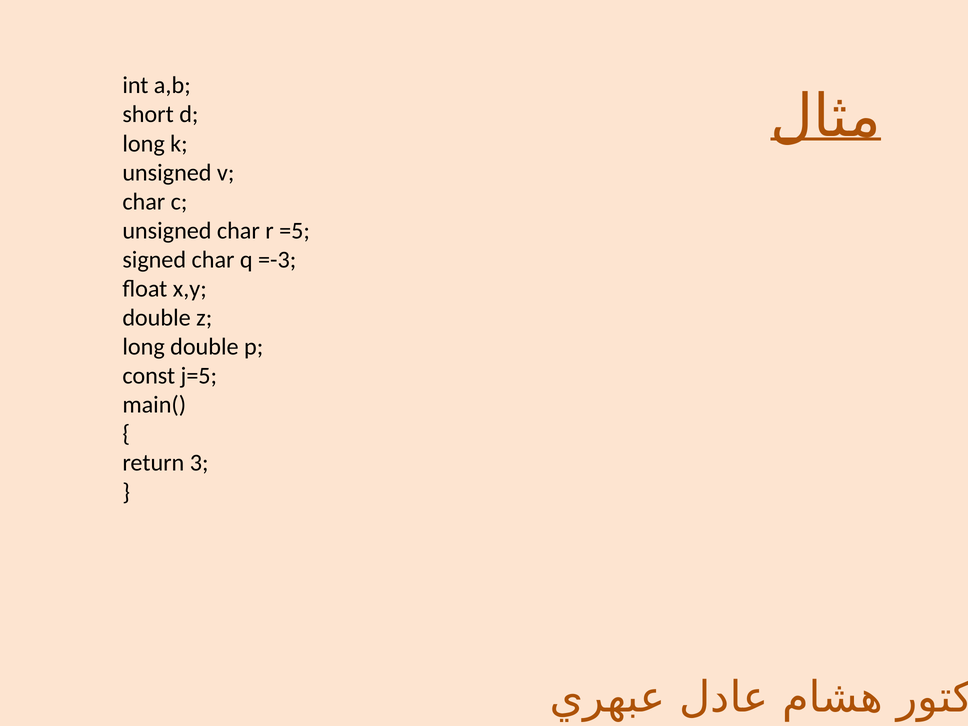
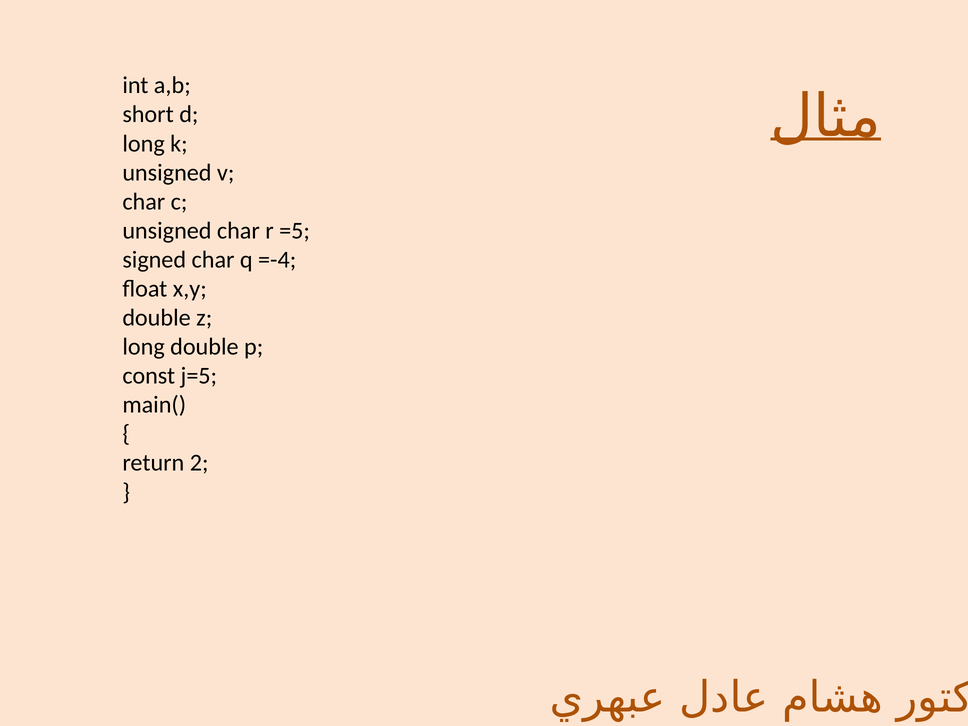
=-3: =-3 -> =-4 (277, 260)
3: 3 -> 2 (199, 463)
